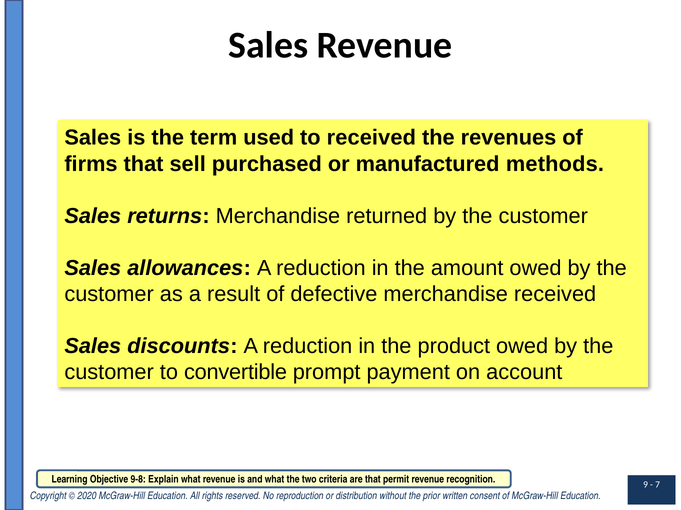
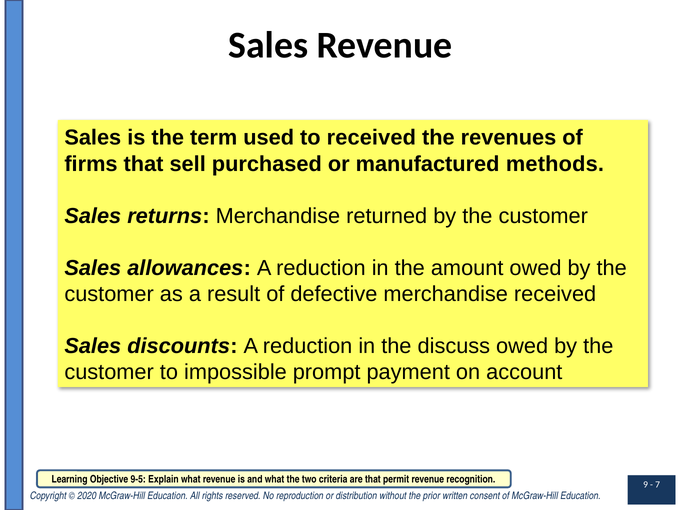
product: product -> discuss (454, 347)
convertible: convertible -> impossible (235, 373)
9-8: 9-8 -> 9-5 (138, 480)
